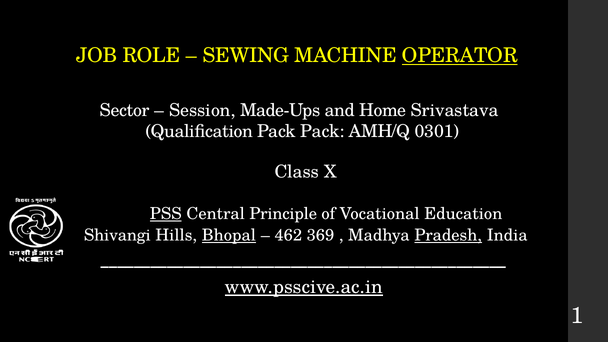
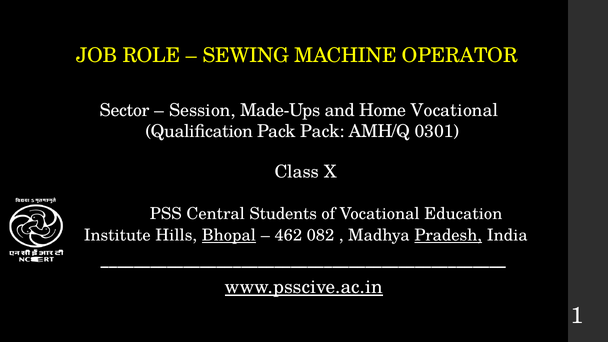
OPERATOR underline: present -> none (460, 56)
Home Srivastava: Srivastava -> Vocational (455, 110)
PSS underline: present -> none (166, 214)
Principle: Principle -> Students (283, 214)
Shivangi: Shivangi -> Institute (117, 236)
369: 369 -> 082 (320, 236)
